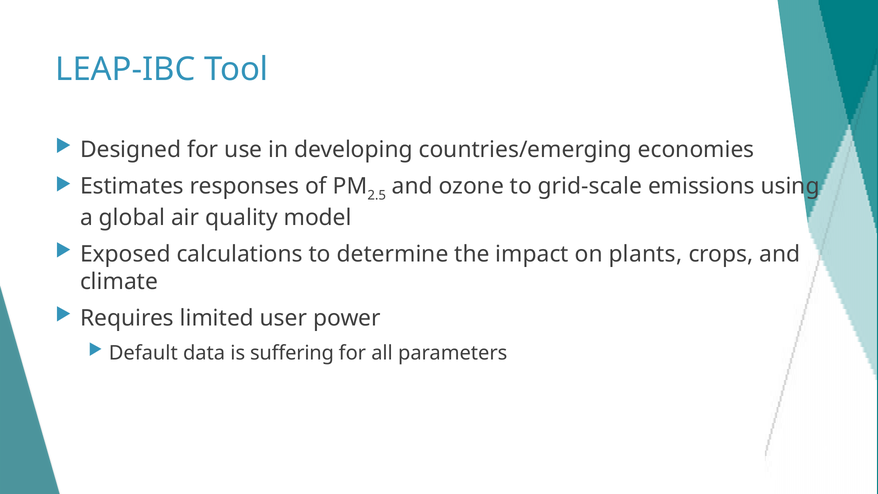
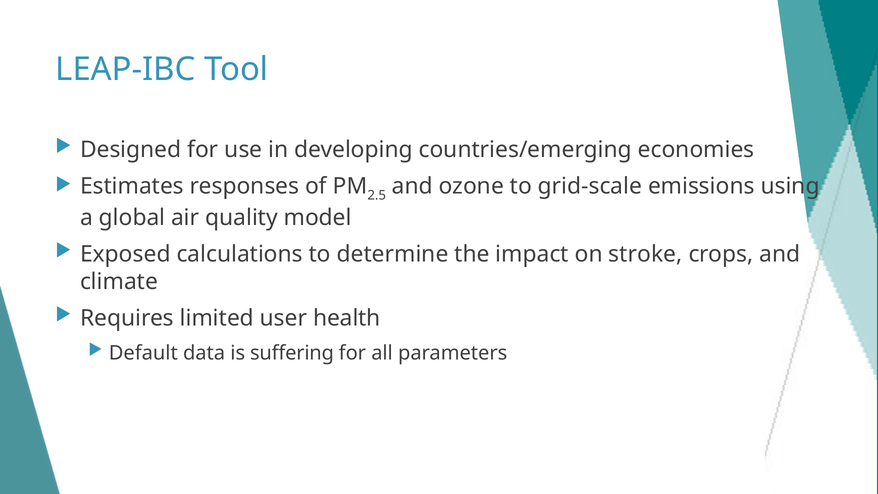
plants: plants -> stroke (645, 254)
power: power -> health (347, 318)
